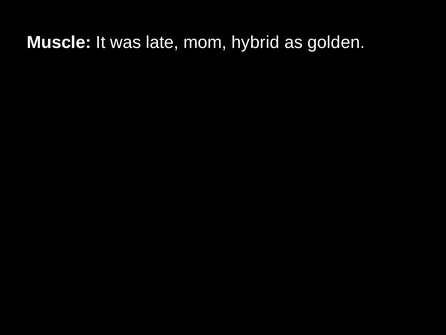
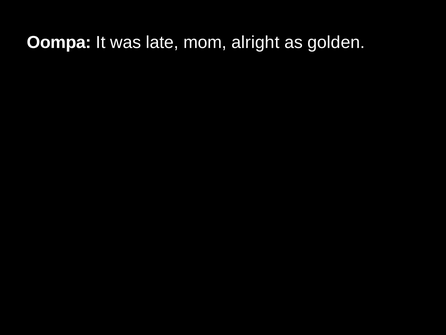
Muscle: Muscle -> Oompa (59, 42)
hybrid: hybrid -> alright (255, 42)
